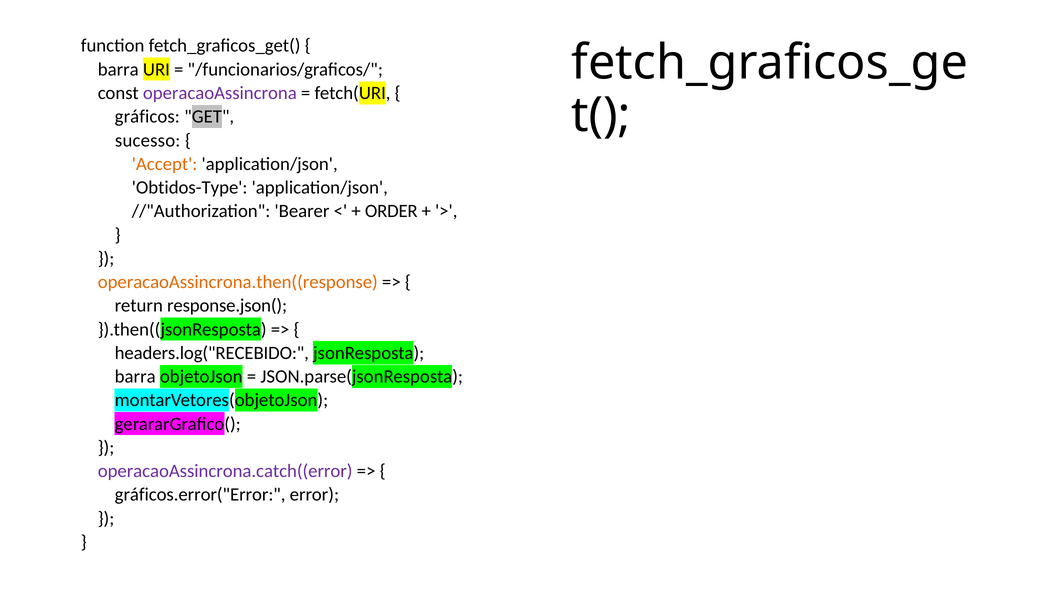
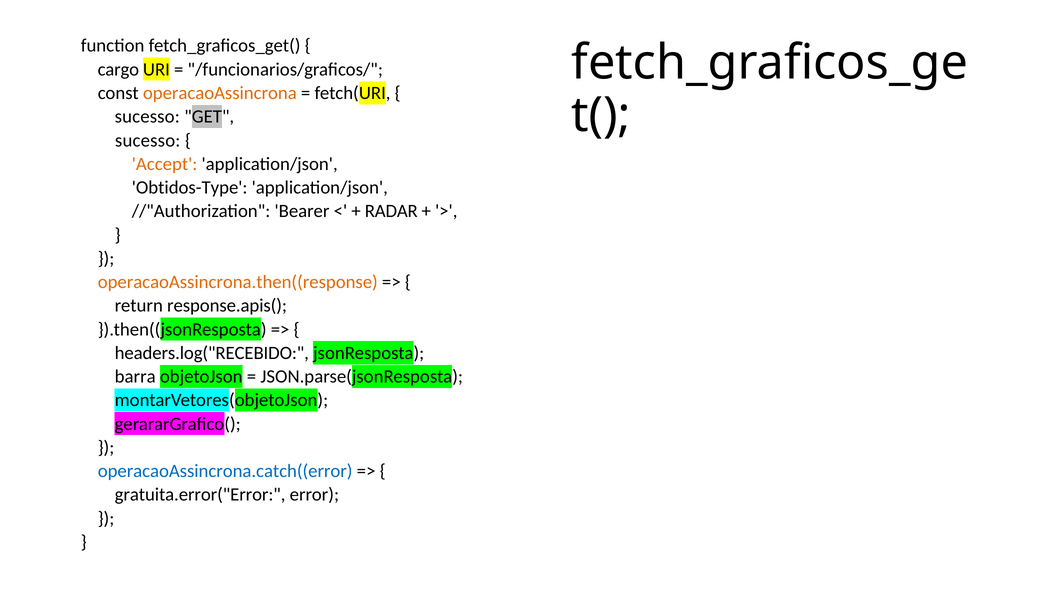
barra: barra -> cargo (118, 69)
operacaoAssincrona colour: purple -> orange (220, 93)
gráficos: gráficos -> sucesso (147, 117)
ORDER: ORDER -> RADAR (391, 211)
response.json(: response.json( -> response.apis( (227, 305)
operacaoAssincrona.catch((error colour: purple -> blue (225, 471)
gráficos.error("Error: gráficos.error("Error -> gratuita.error("Error (200, 494)
